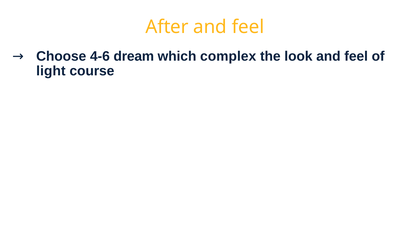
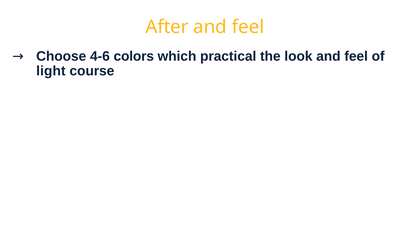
dream: dream -> colors (134, 56)
complex: complex -> practical (228, 56)
